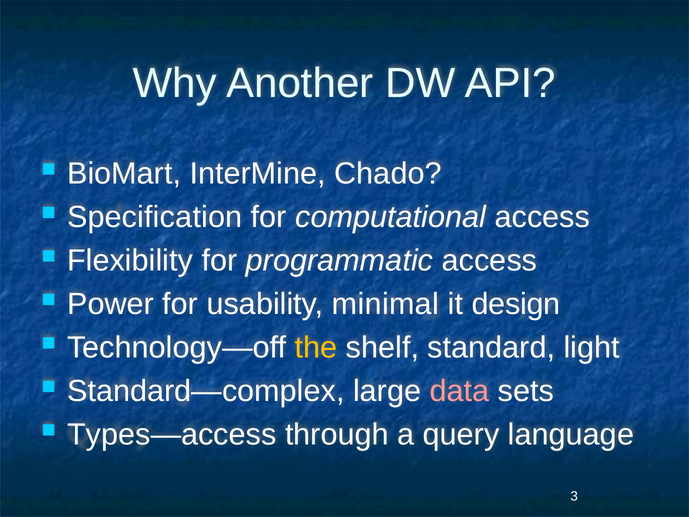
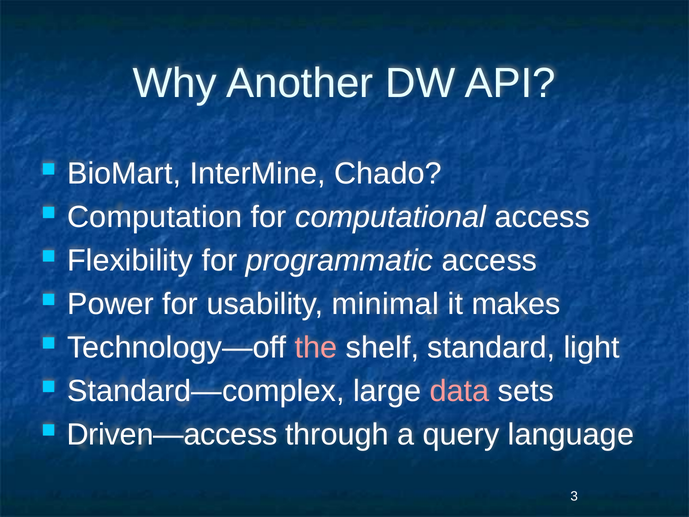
Specification: Specification -> Computation (155, 217)
design: design -> makes (516, 304)
the colour: yellow -> pink (316, 347)
Types—access: Types—access -> Driven—access (172, 434)
